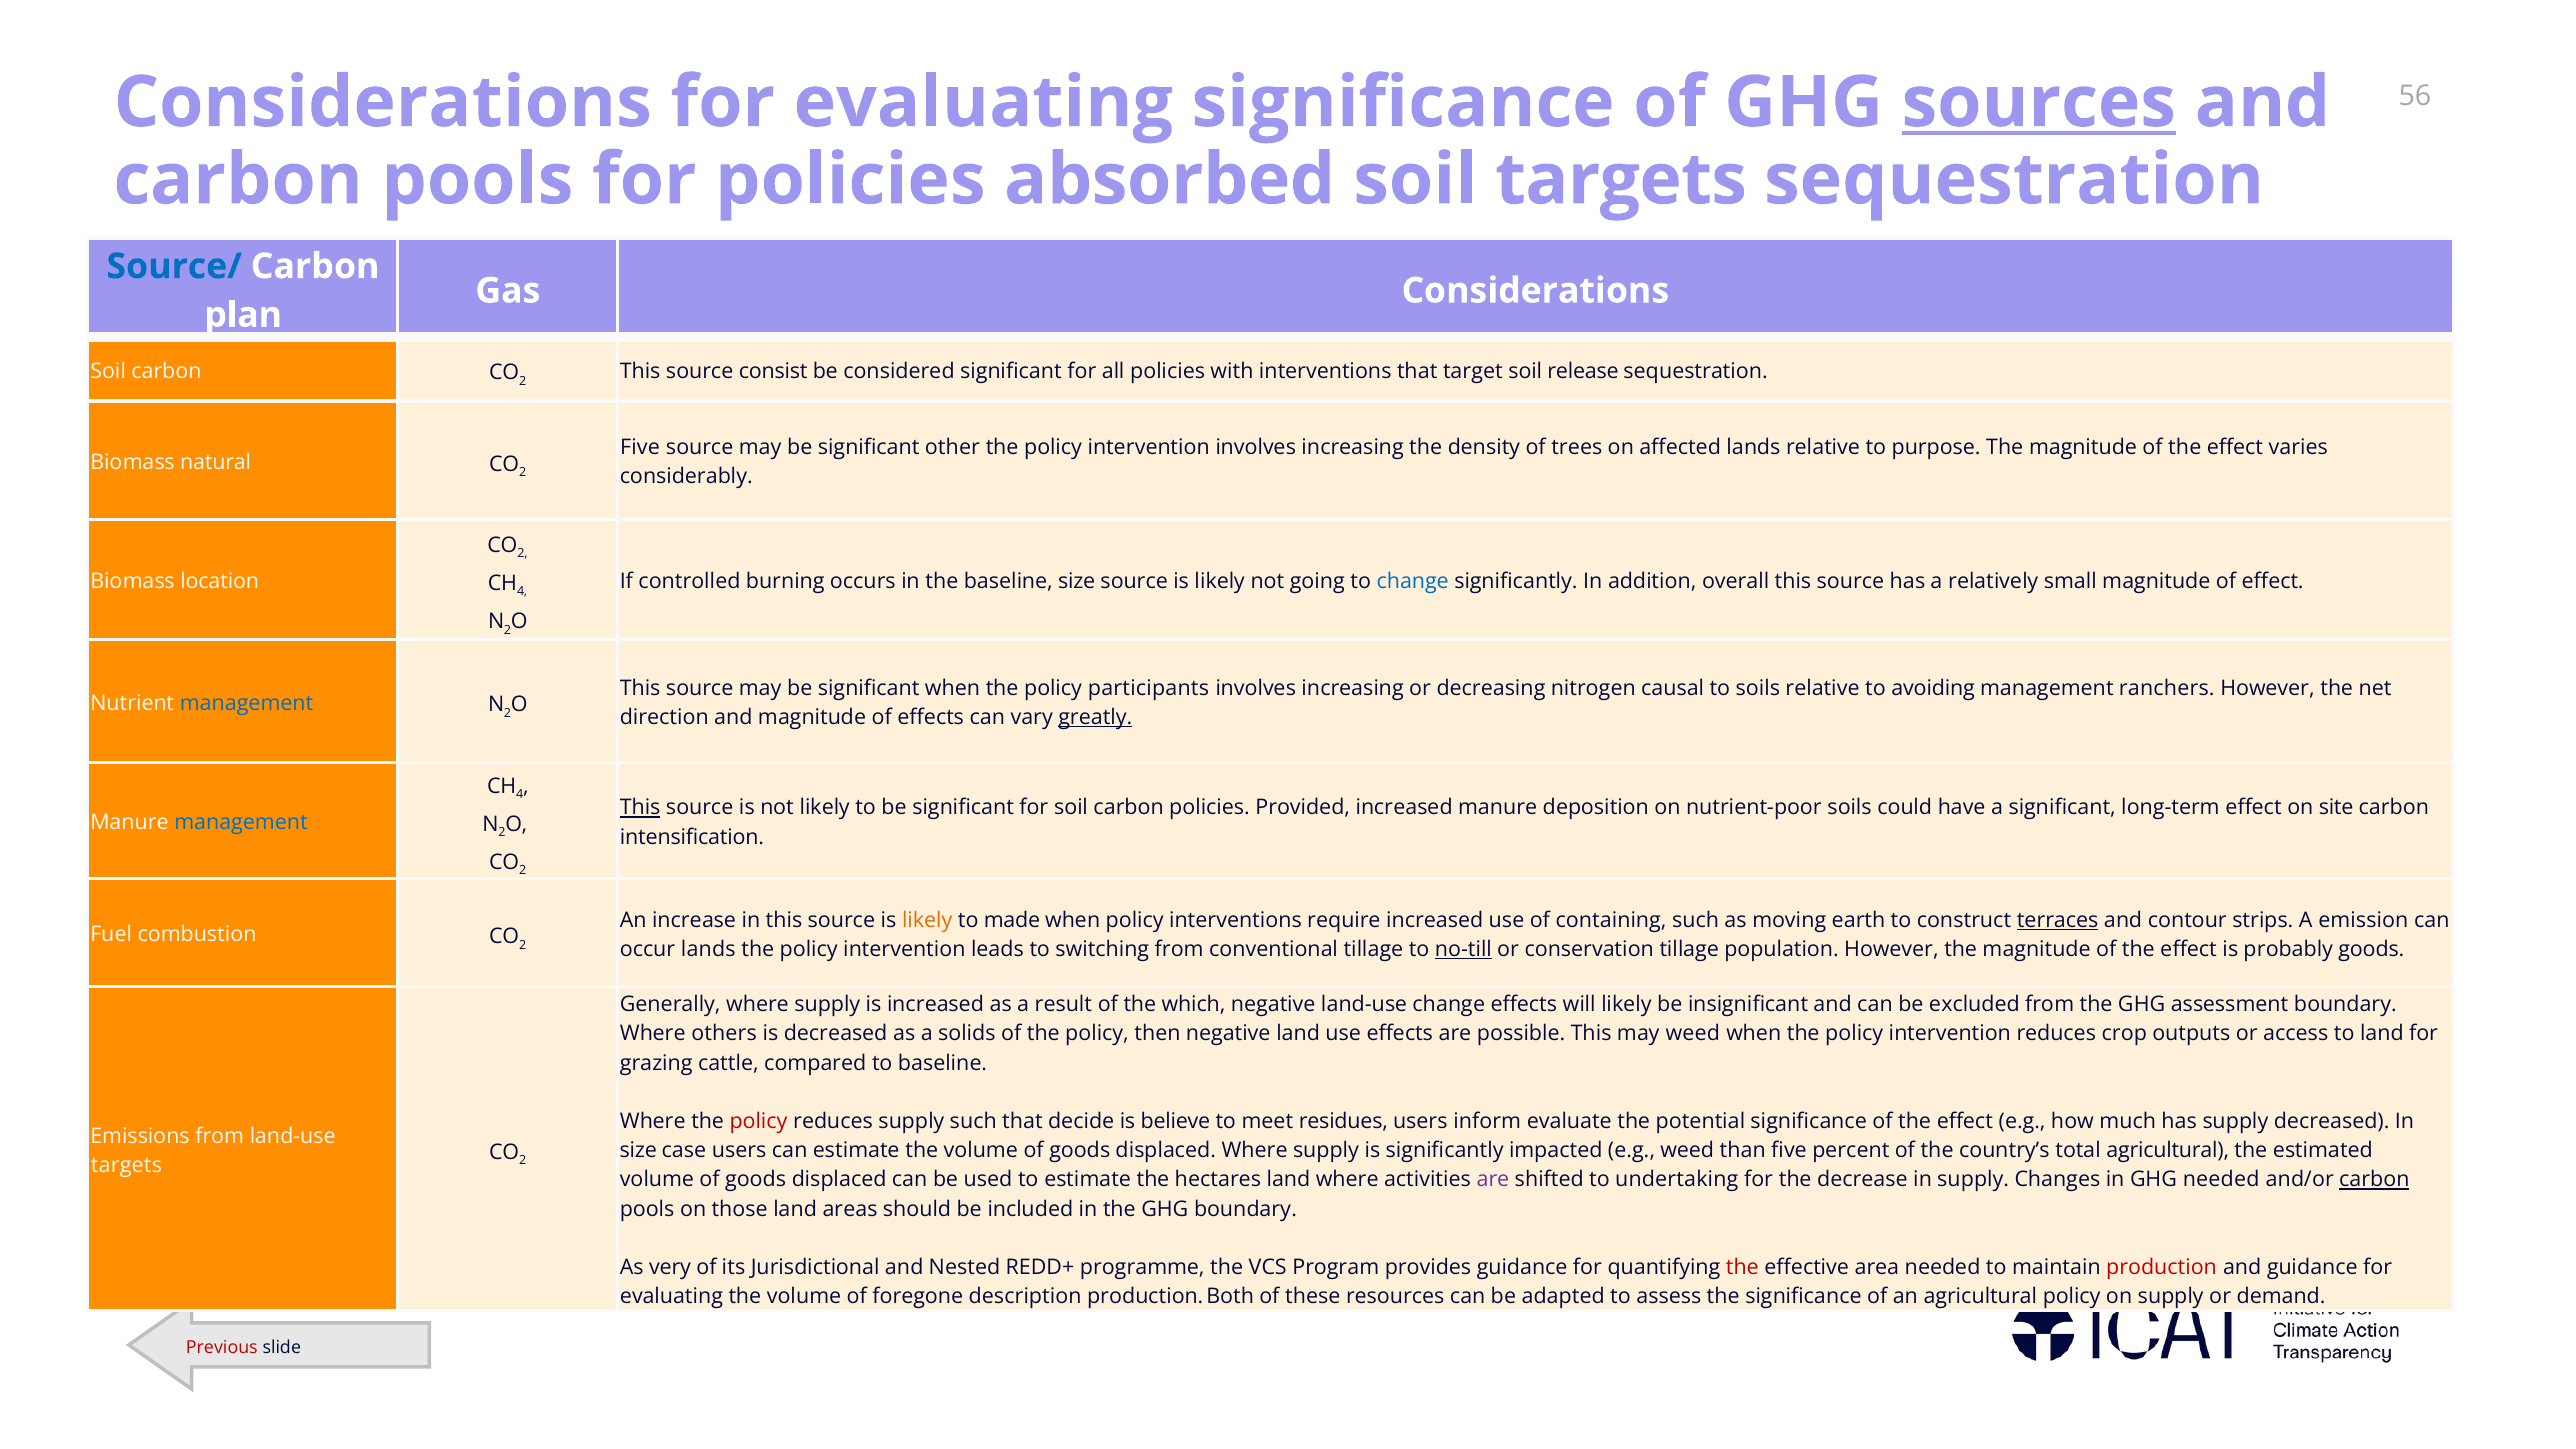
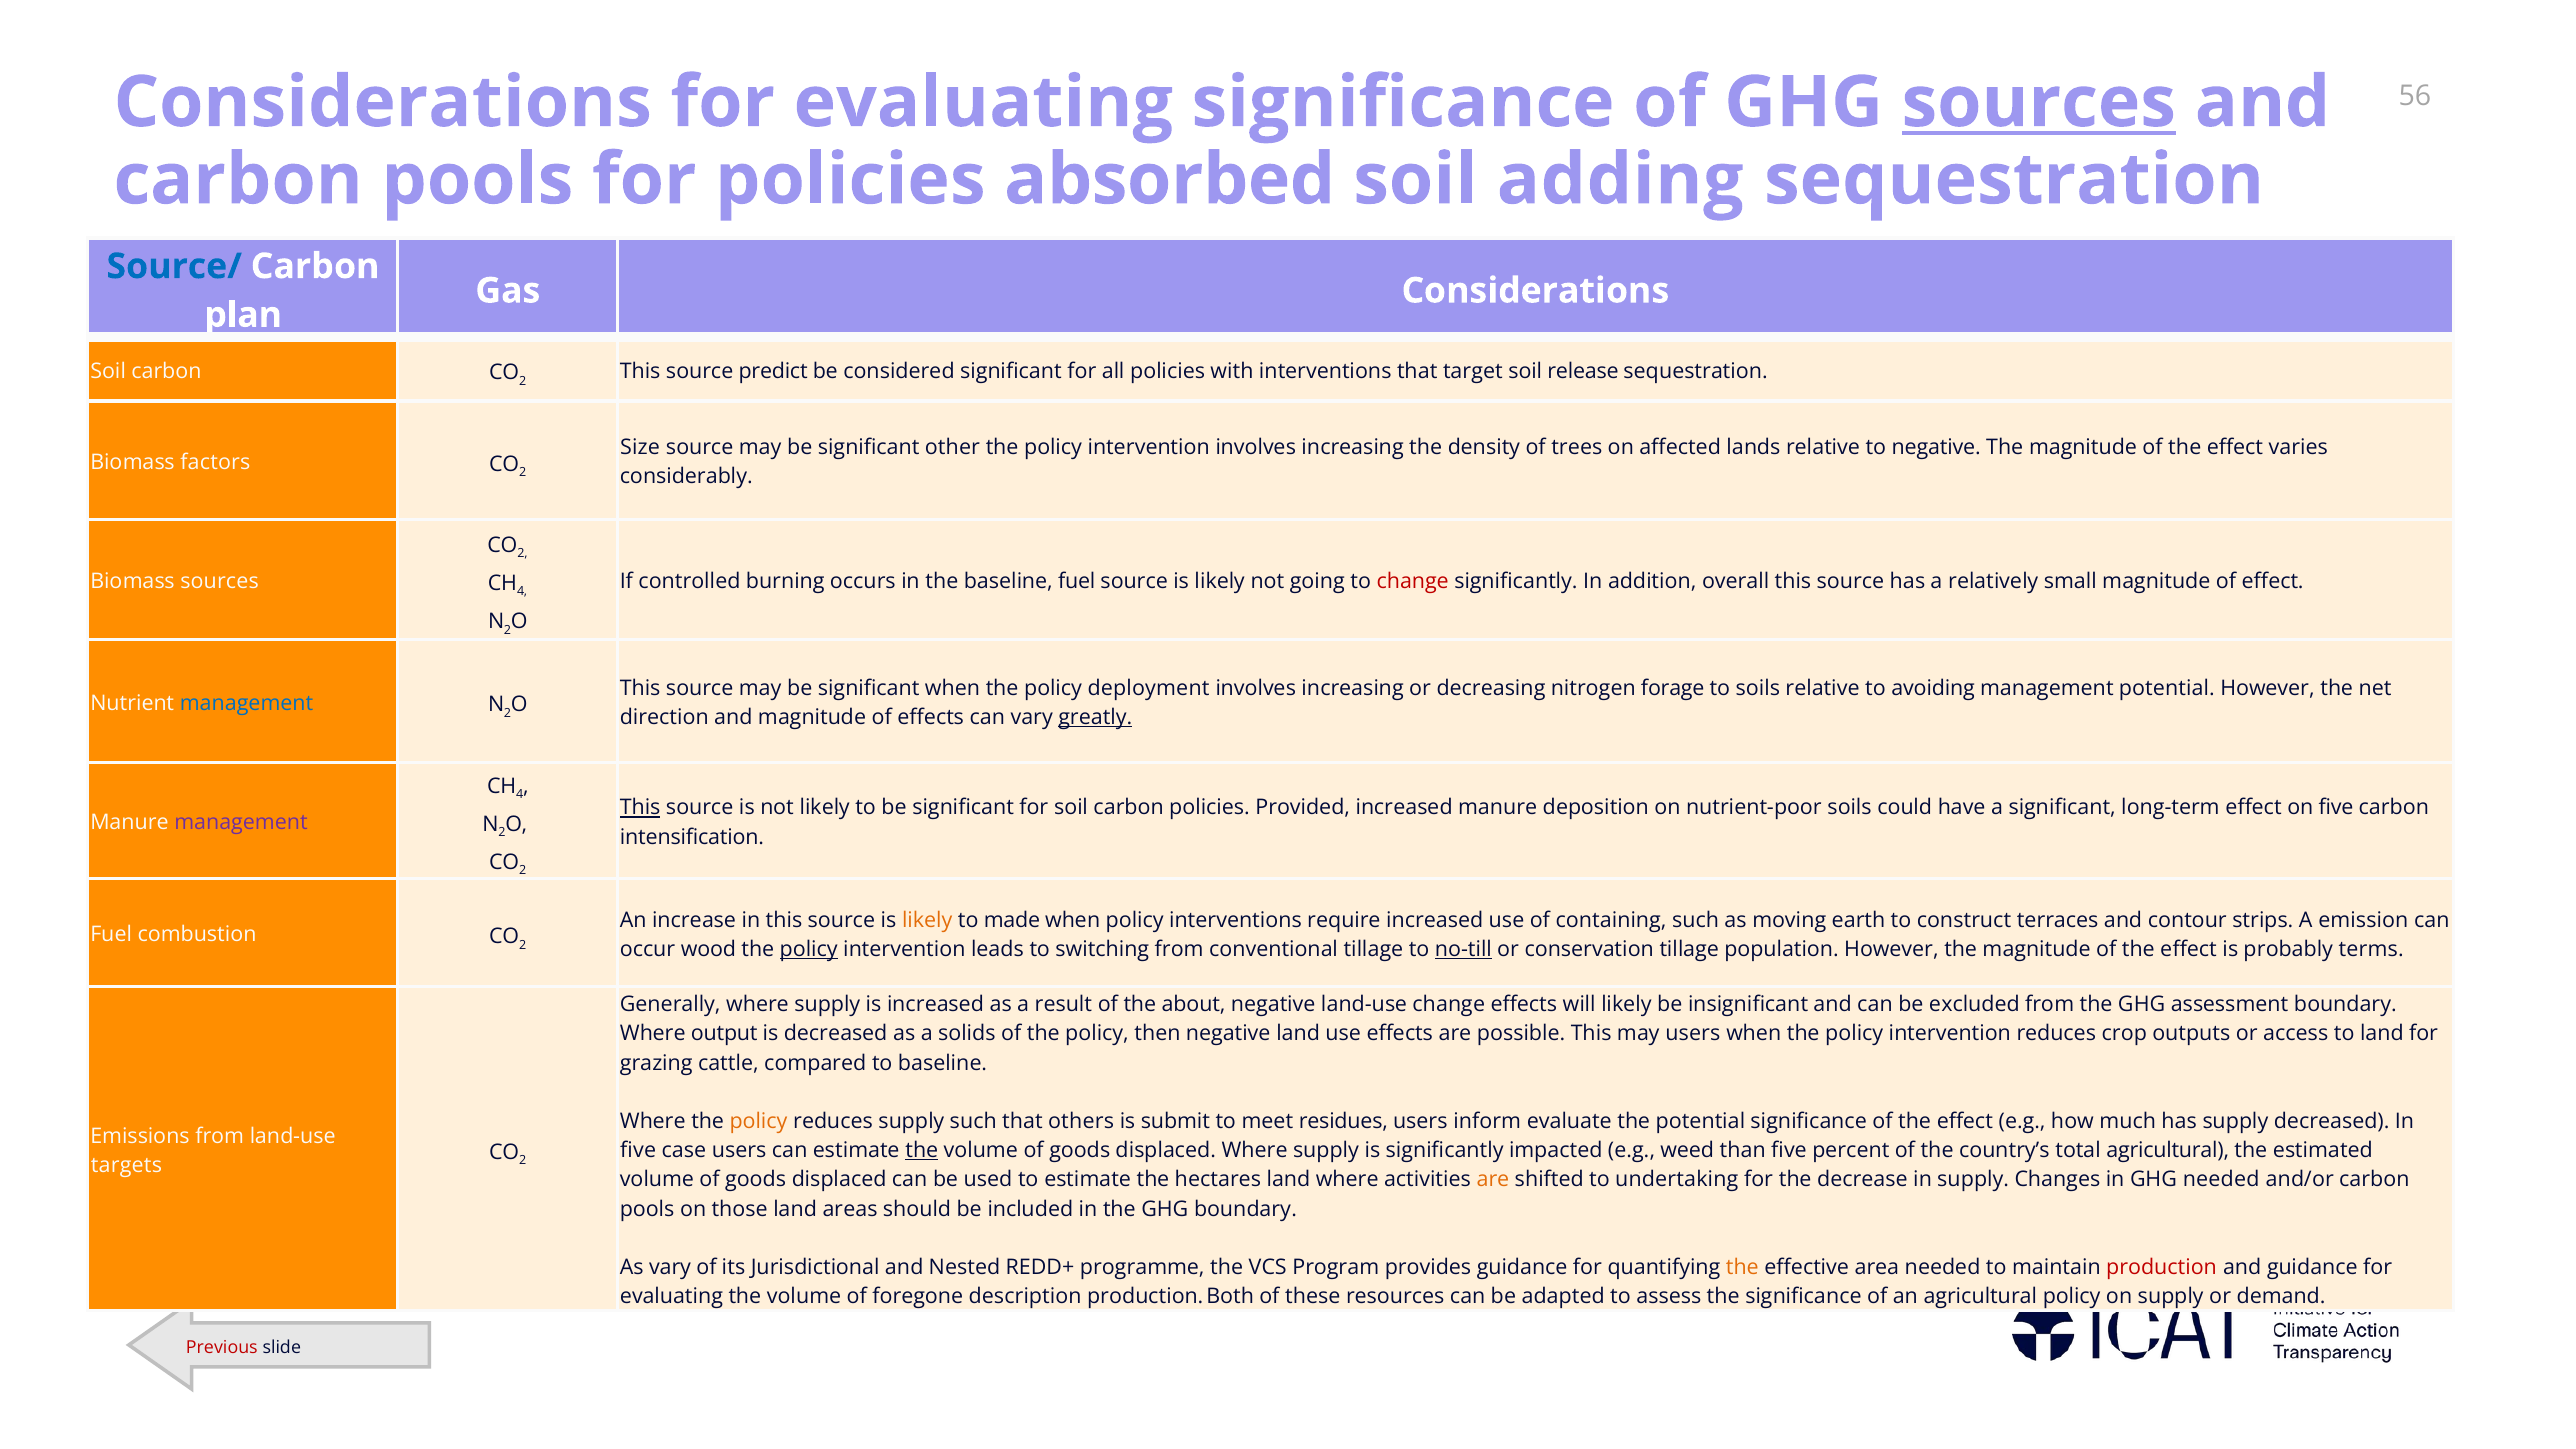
soil targets: targets -> adding (1620, 180)
consist: consist -> predict (773, 371)
Five: Five -> Size (640, 448)
to purpose: purpose -> negative (1936, 448)
natural: natural -> factors (215, 462)
Biomass location: location -> sources (220, 582)
baseline size: size -> fuel (1077, 582)
change colour: blue -> red (1413, 582)
participants: participants -> deployment (1149, 688)
causal: causal -> forage (1673, 688)
management ranchers: ranchers -> potential (2167, 688)
on site: site -> five (2336, 808)
management colour: blue -> purple (241, 822)
terraces underline: present -> none (2058, 920)
occur lands: lands -> wood (708, 949)
policy underline: none -> present (809, 949)
probably goods: goods -> terms (2371, 949)
which: which -> about (1194, 1005)
others: others -> output (724, 1034)
may weed: weed -> users (1693, 1034)
policy colour: red -> orange (758, 1121)
decide: decide -> others (1081, 1121)
believe: believe -> submit (1175, 1121)
size: size -> five (638, 1151)
the underline: none -> present (922, 1151)
are colour: purple -> orange (1493, 1180)
carbon underline: present -> none (2374, 1180)
As very: very -> vary (670, 1267)
the colour: red -> orange (1742, 1267)
